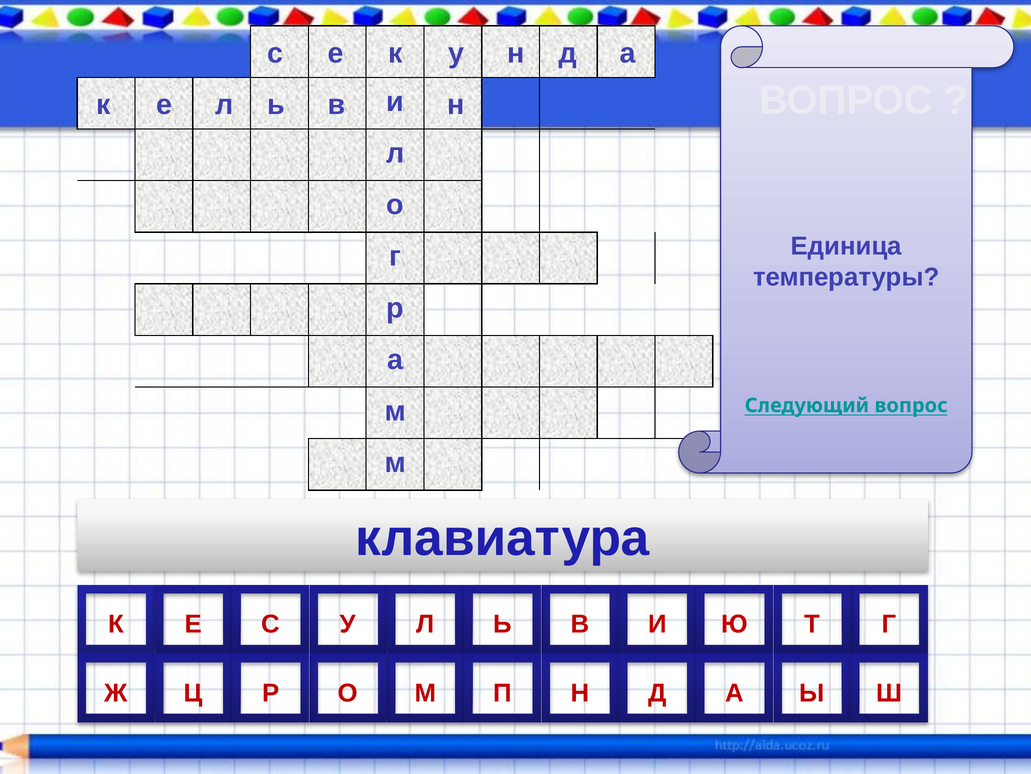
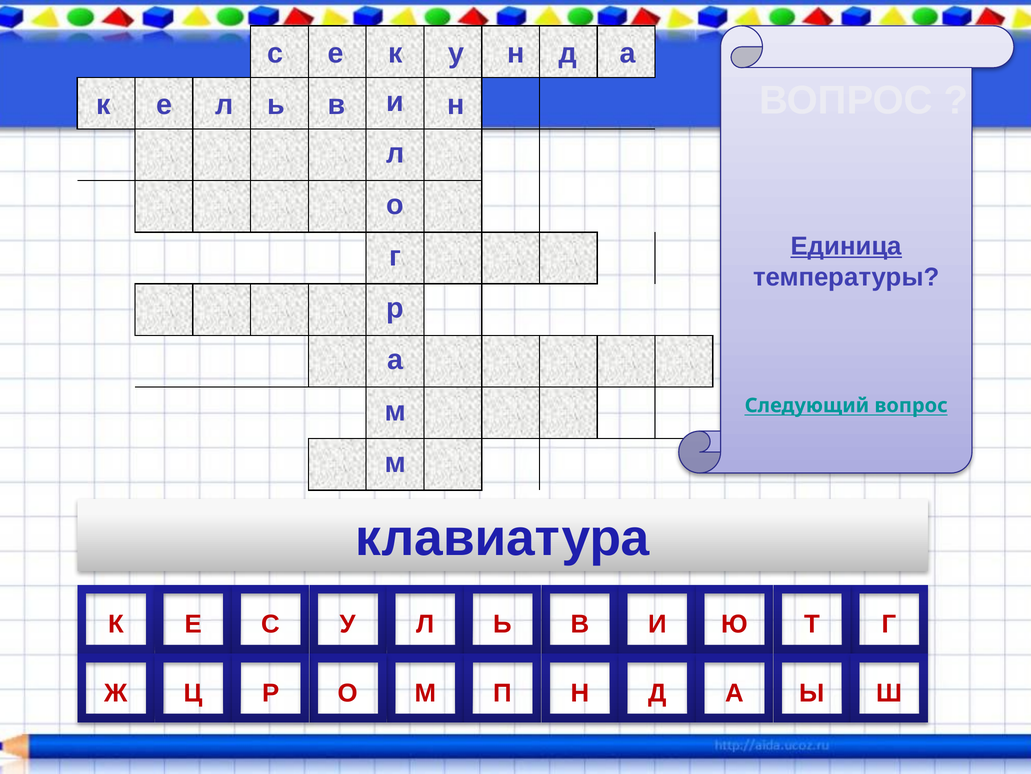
Единица underline: none -> present (846, 246)
